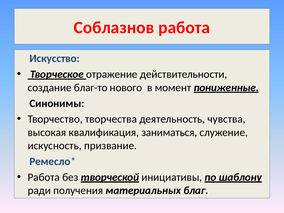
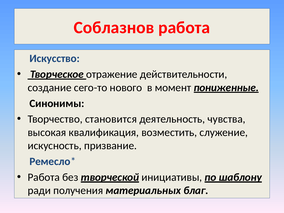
благ-то: благ-то -> сего-то (91, 88)
творчества: творчества -> становится (111, 119)
заниматься: заниматься -> возместить (169, 132)
